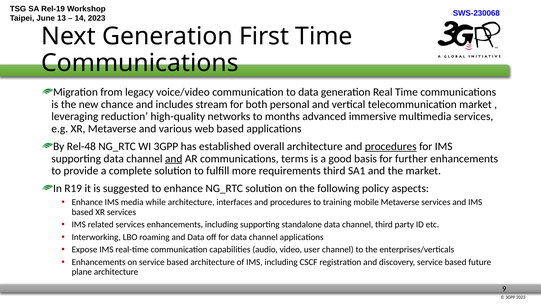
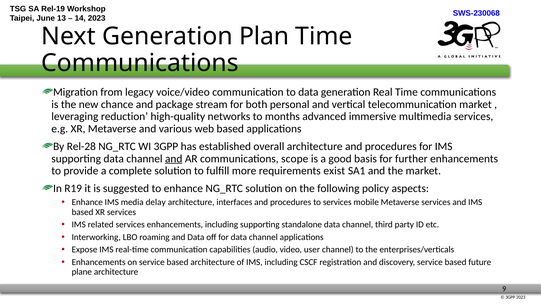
First: First -> Plan (264, 36)
includes: includes -> package (174, 104)
Rel-48: Rel-48 -> Rel-28 (81, 147)
procedures underline: present -> none (391, 147)
terms: terms -> scope (295, 159)
requirements third: third -> exist (334, 171)
while: while -> delay (156, 203)
to training: training -> services (337, 203)
